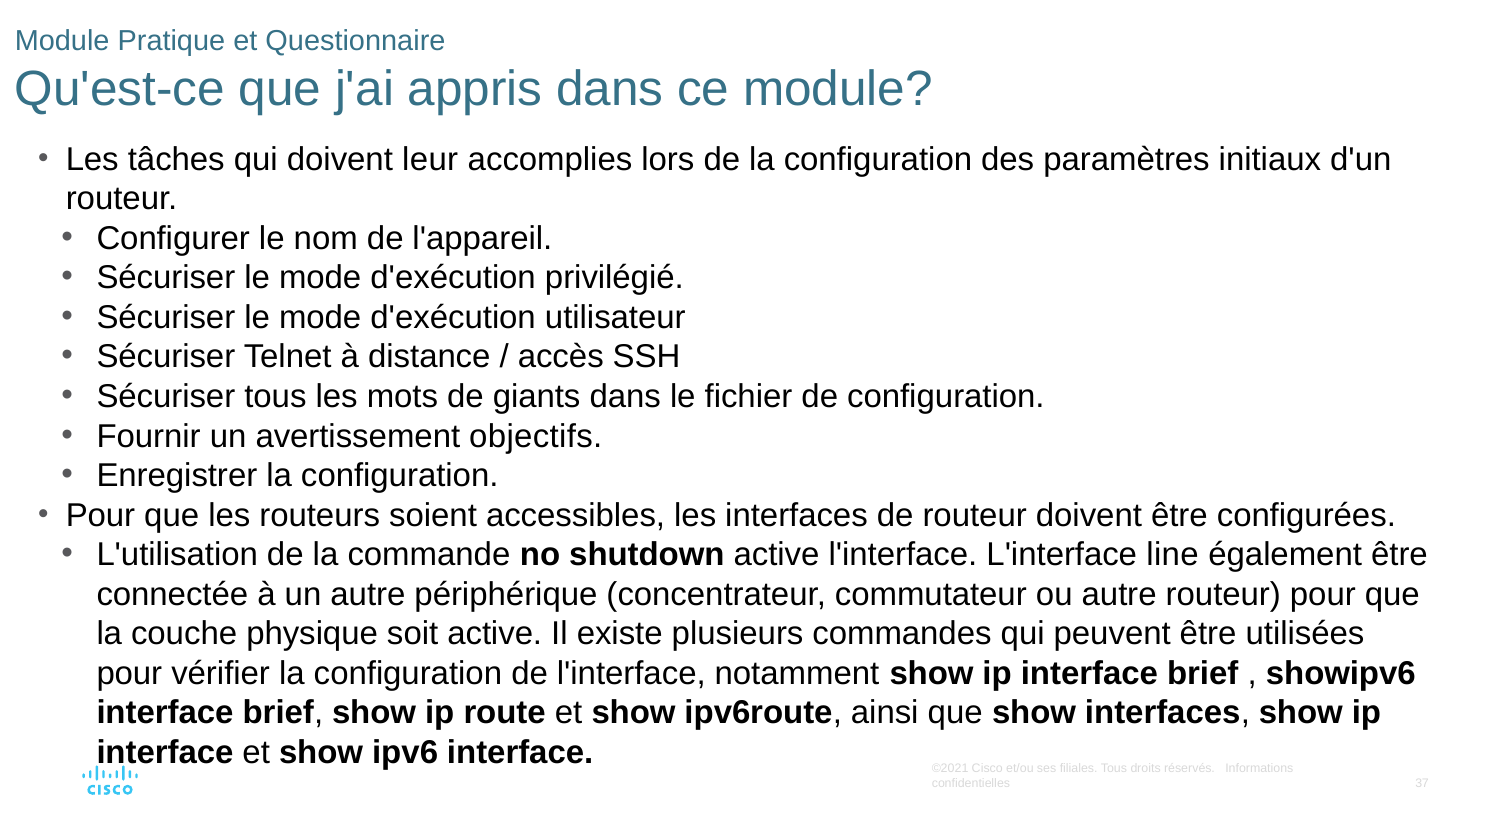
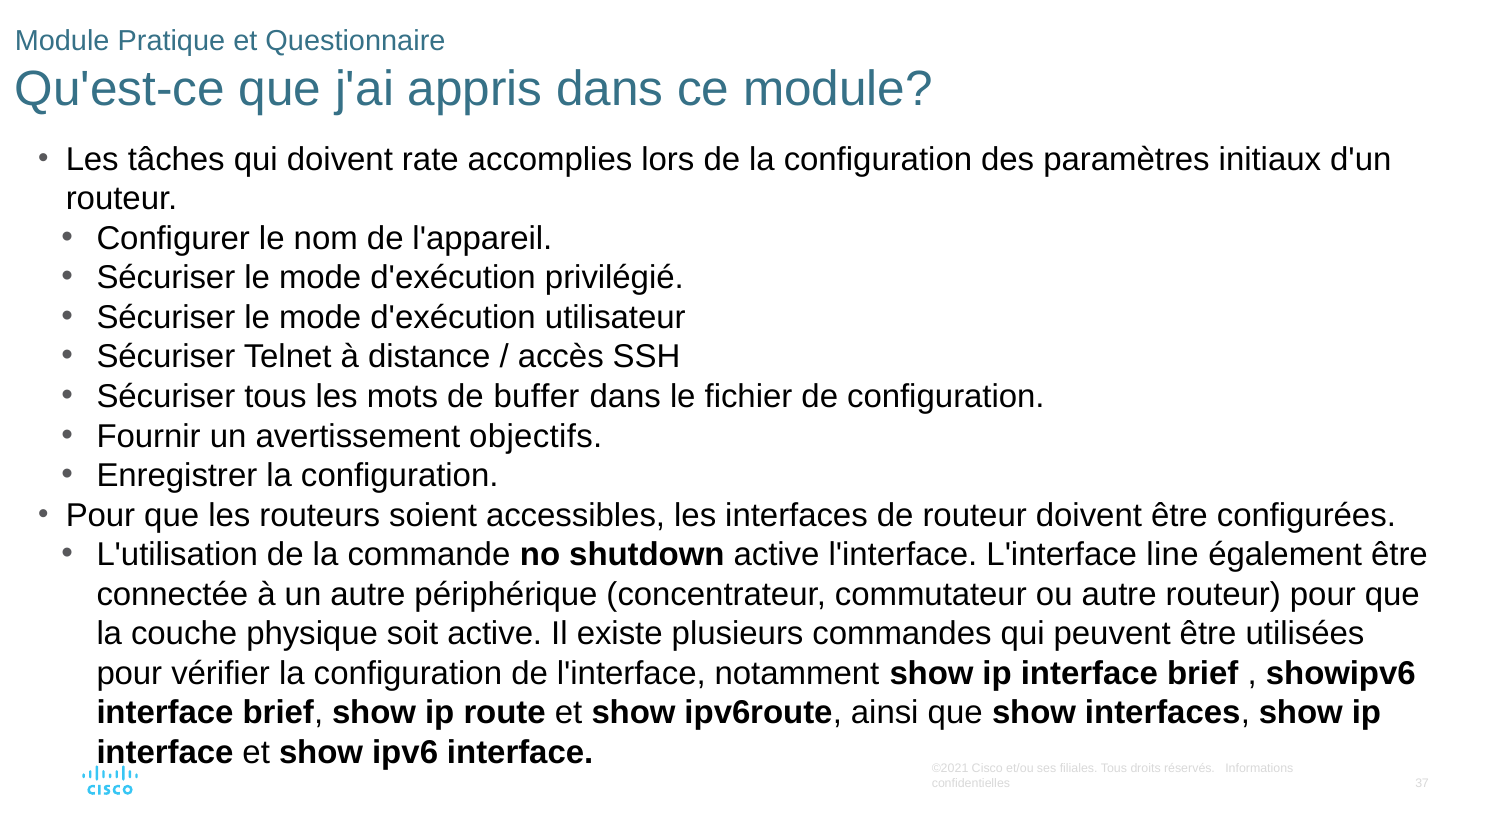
leur: leur -> rate (430, 159)
giants: giants -> buffer (536, 397)
